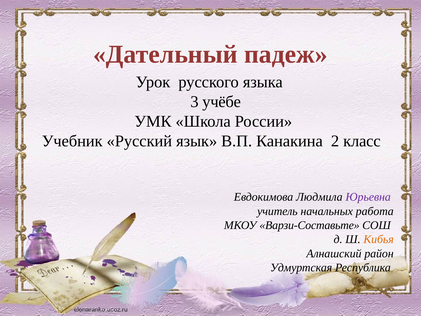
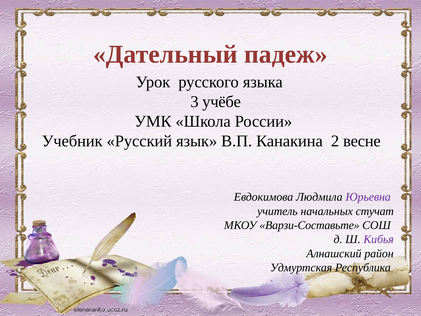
класс: класс -> весне (362, 141)
работа: работа -> стучат (375, 211)
Кибья colour: orange -> purple (379, 239)
